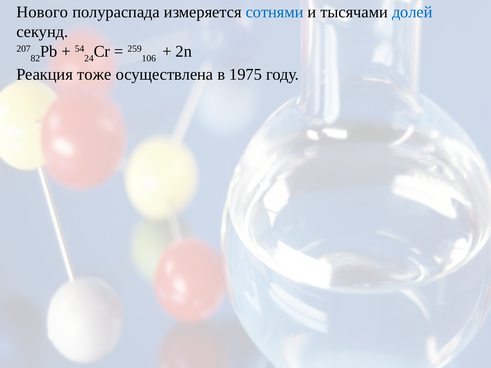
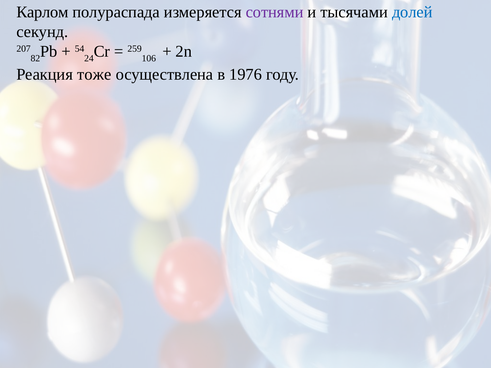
Нового: Нового -> Карлом (42, 12)
сотнями colour: blue -> purple (275, 12)
1975: 1975 -> 1976 (246, 74)
